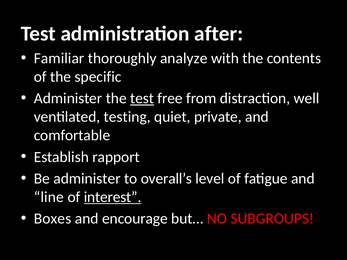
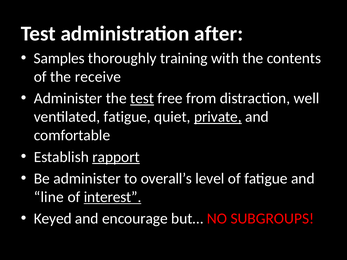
Familiar: Familiar -> Samples (59, 58)
analyze: analyze -> training (184, 58)
specific: specific -> receive (98, 77)
ventilated testing: testing -> fatigue (127, 117)
private underline: none -> present (218, 117)
rapport underline: none -> present (116, 157)
Boxes: Boxes -> Keyed (53, 219)
